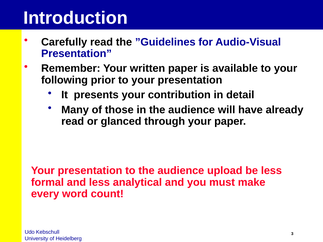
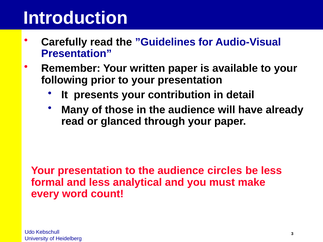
upload: upload -> circles (225, 171)
